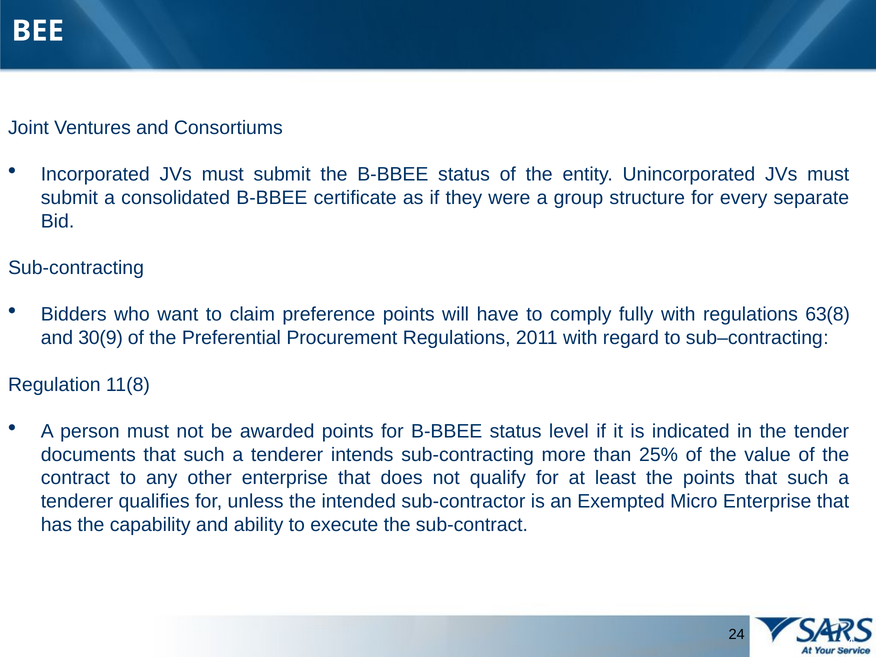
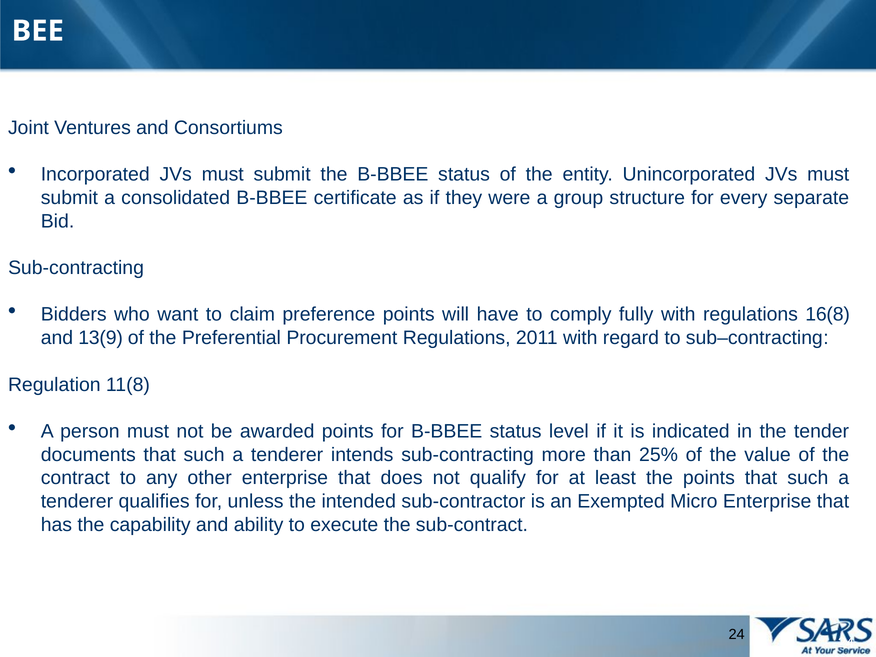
63(8: 63(8 -> 16(8 (828, 315)
30(9: 30(9 -> 13(9 (101, 338)
